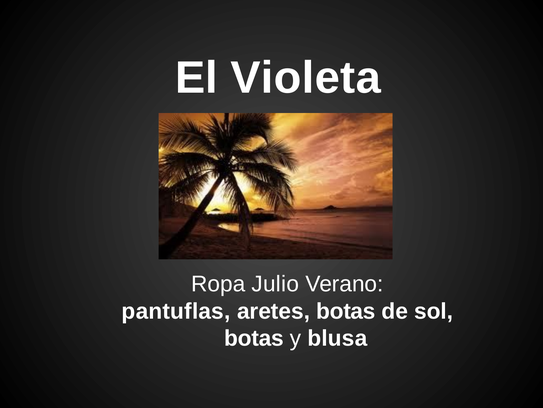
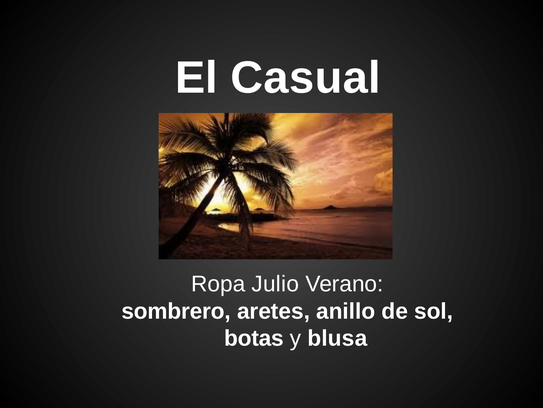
Violeta: Violeta -> Casual (306, 78)
pantuflas: pantuflas -> sombrero (176, 311)
aretes botas: botas -> anillo (346, 311)
